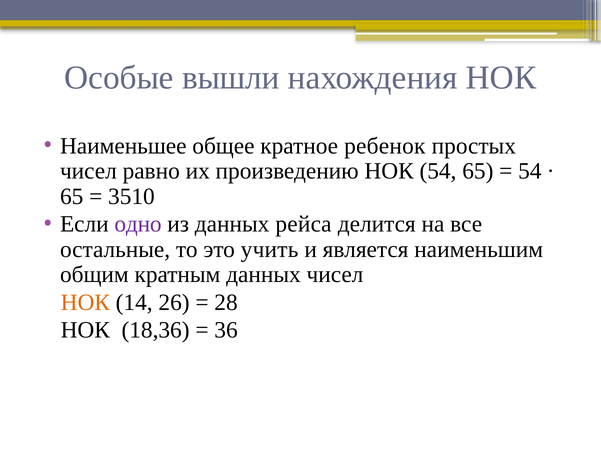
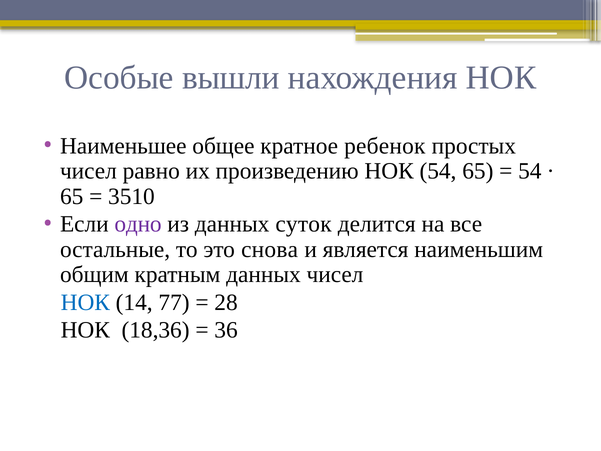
рейса: рейса -> суток (304, 224)
учить: учить -> снова (270, 249)
НОК colour: orange -> blue (85, 302)
26: 26 -> 77 (174, 302)
